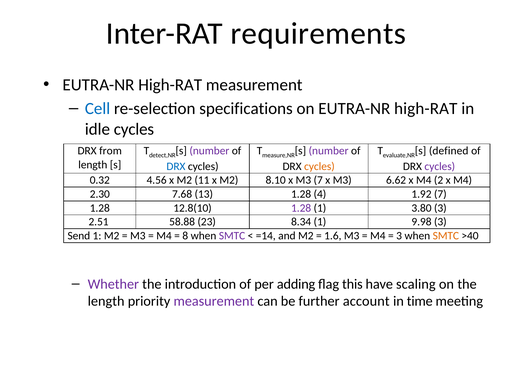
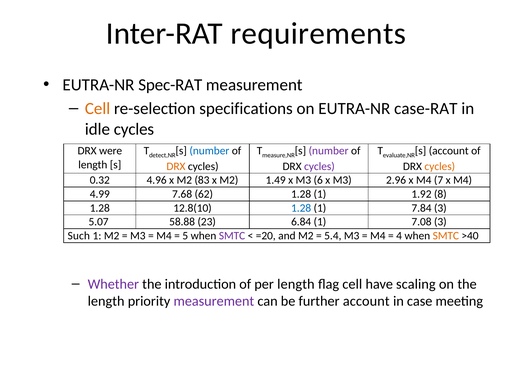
High-RAT: High-RAT -> Spec-RAT (170, 85)
Cell colour: blue -> orange (98, 109)
on EUTRA-NR high-RAT: high-RAT -> case-RAT (426, 109)
from: from -> were (111, 151)
number colour: purple -> blue (209, 151)
s defined: defined -> account (449, 151)
DRX colour: blue -> orange (176, 166)
cycles colour: orange -> purple (319, 166)
cycles colour: purple -> orange (440, 166)
4.56: 4.56 -> 4.96 (157, 180)
11: 11 -> 83 (202, 180)
8.10: 8.10 -> 1.49 (276, 180)
M3 7: 7 -> 6 (318, 180)
6.62: 6.62 -> 2.96 (396, 180)
2: 2 -> 7 (439, 180)
2.30: 2.30 -> 4.99 (100, 194)
13: 13 -> 62 (204, 194)
4: 4 -> 1 (320, 194)
1.92 7: 7 -> 8 (440, 194)
1.28 colour: purple -> blue (301, 208)
3.80: 3.80 -> 7.84 (422, 208)
2.51: 2.51 -> 5.07 (99, 222)
8.34: 8.34 -> 6.84 (301, 222)
9.98: 9.98 -> 7.08 (422, 222)
Send: Send -> Such (79, 236)
8: 8 -> 5 (185, 236)
=14: =14 -> =20 (266, 236)
1.6: 1.6 -> 5.4 (333, 236)
3: 3 -> 4 (399, 236)
per adding: adding -> length (296, 284)
flag this: this -> cell (352, 284)
time: time -> case (420, 301)
